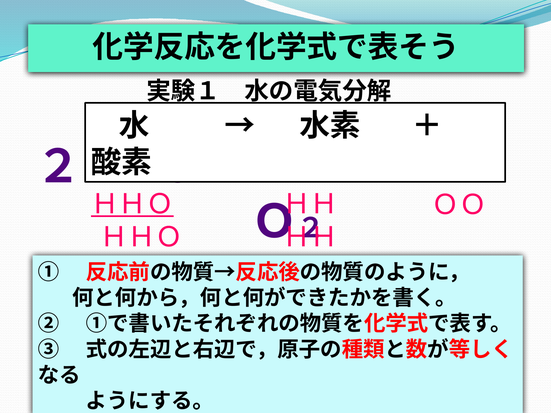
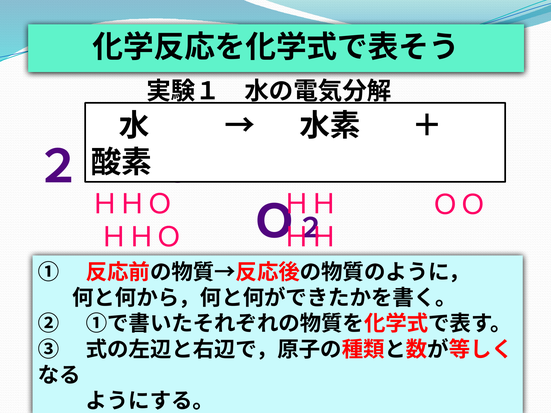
ＨＨＯ underline: present -> none (132, 205)
